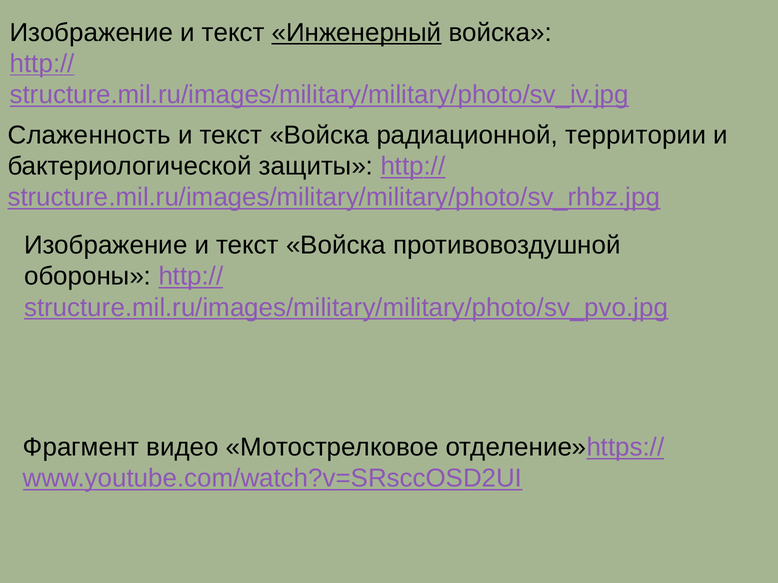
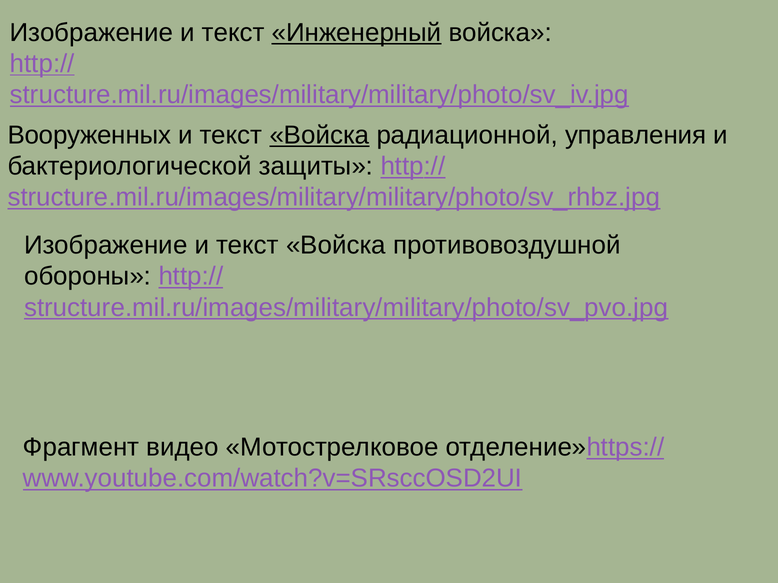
Слаженность: Слаженность -> Вооруженных (89, 135)
Войска underline: none -> present (319, 135)
территории: территории -> управления (636, 135)
